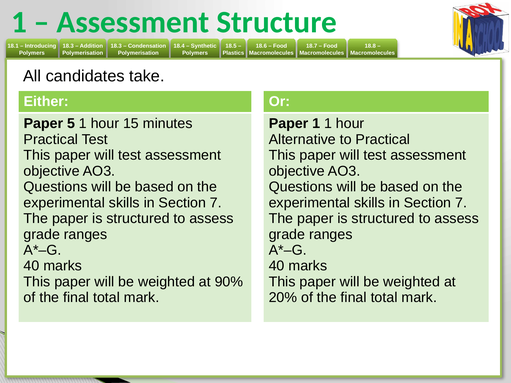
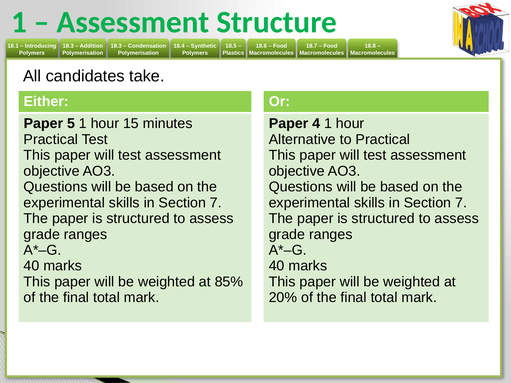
Paper 1: 1 -> 4 (316, 124)
90%: 90% -> 85% (229, 282)
